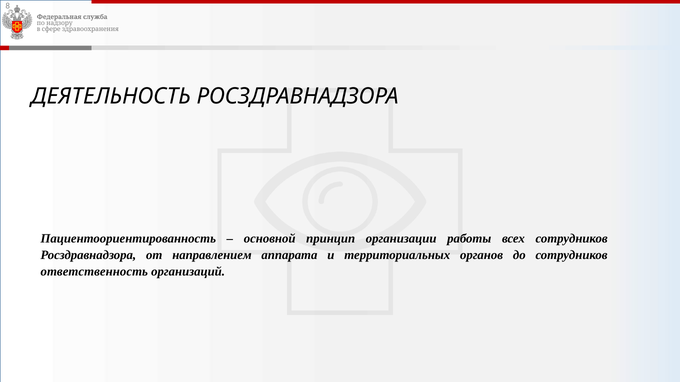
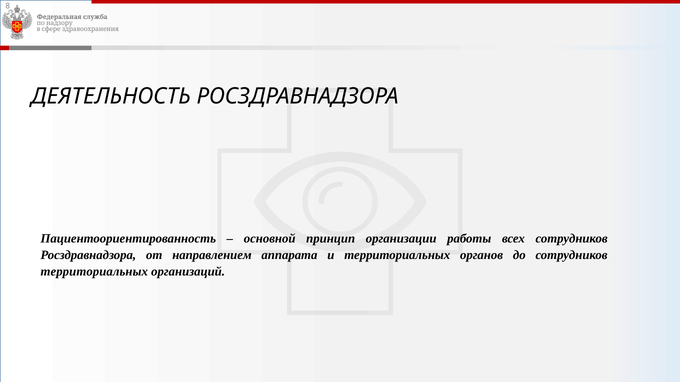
ответственность: ответственность -> территориальных (94, 272)
